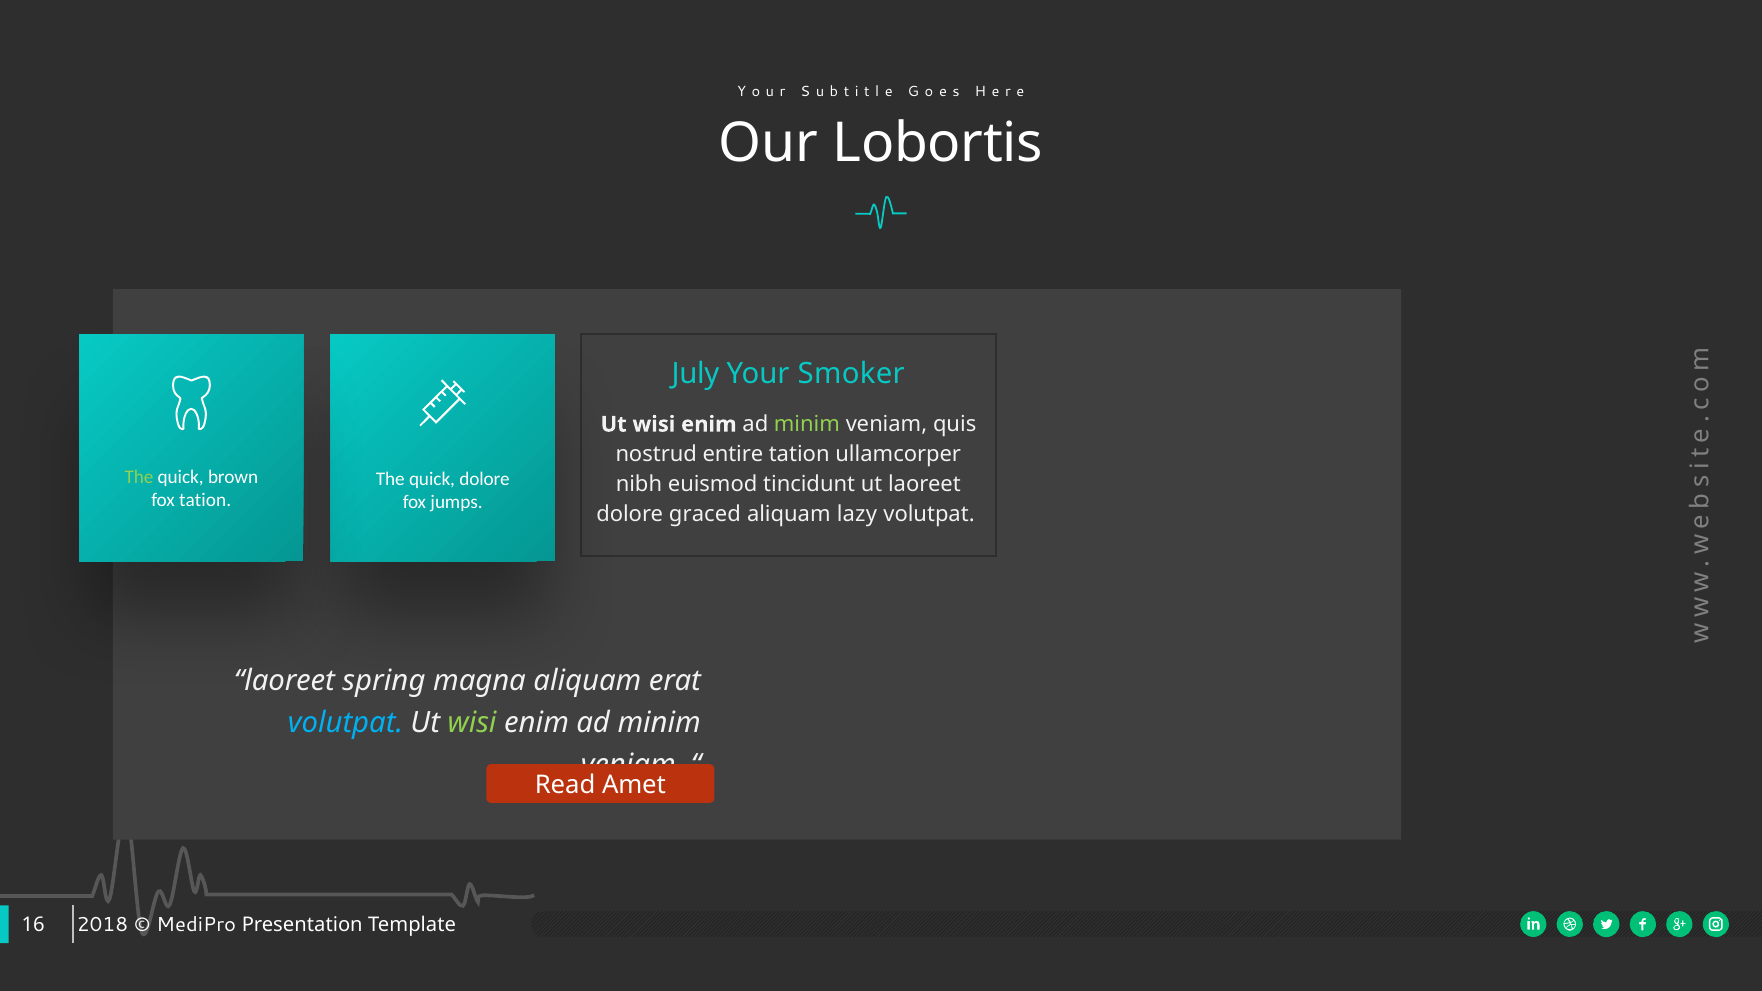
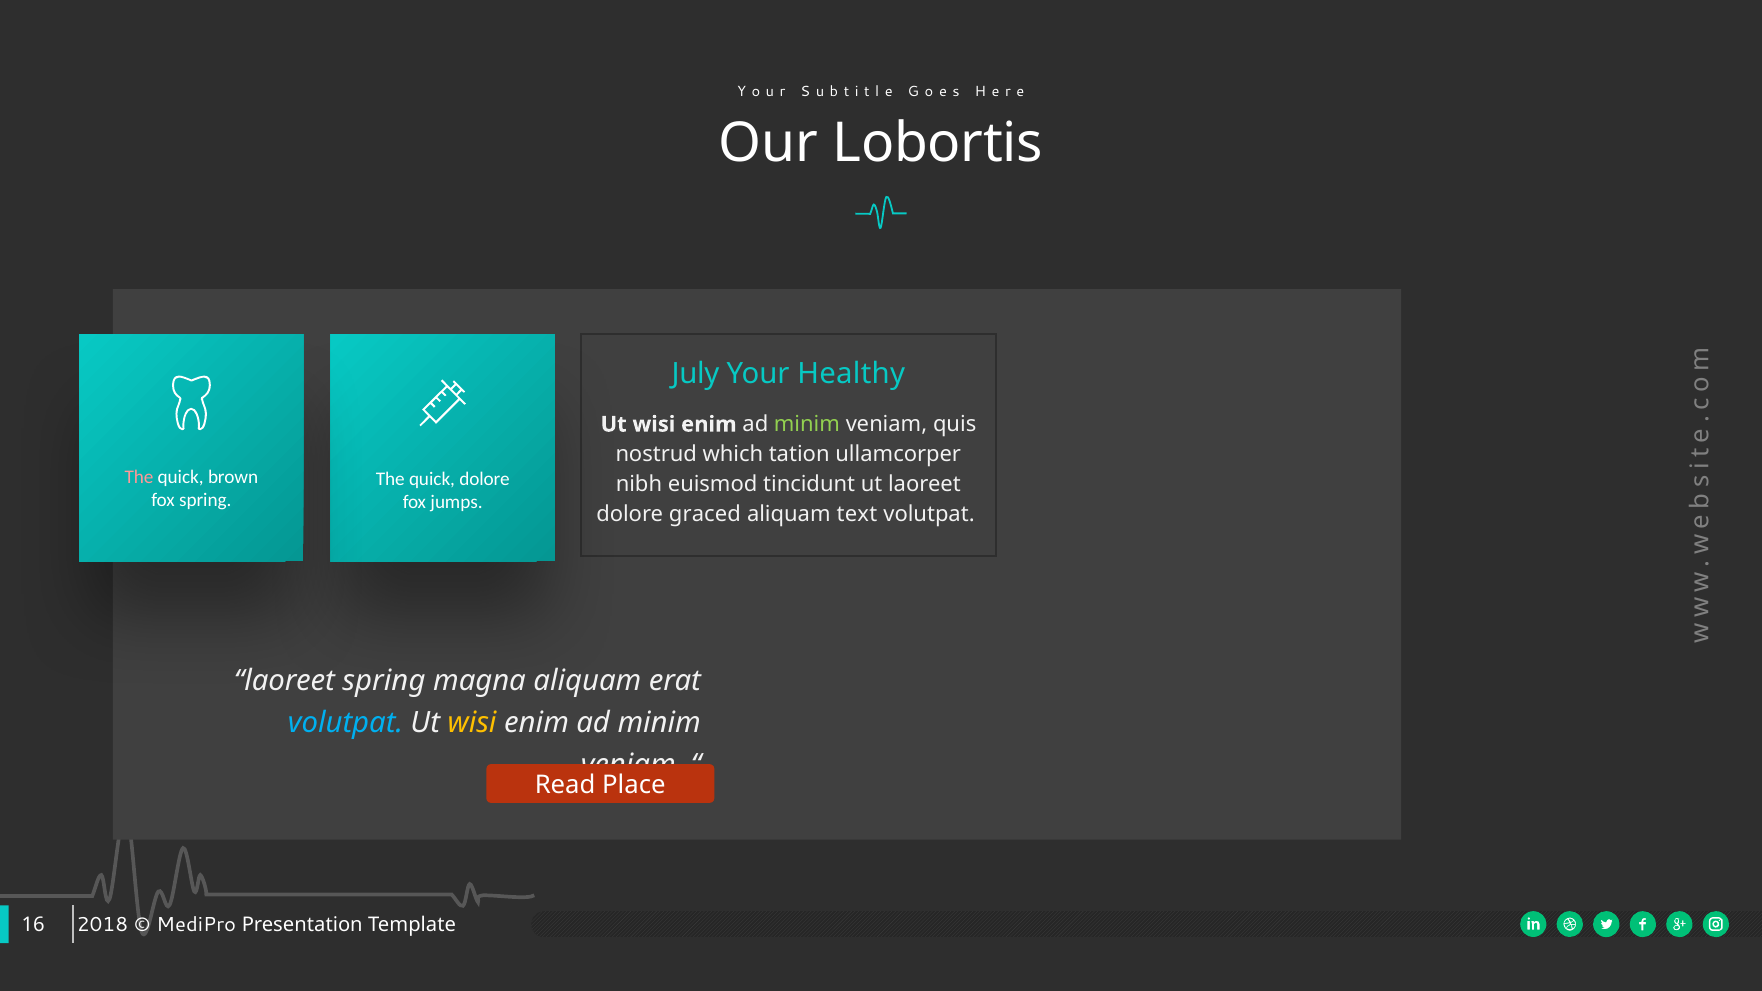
Smoker: Smoker -> Healthy (851, 374)
entire: entire -> which (733, 455)
The colour: light green -> pink (139, 477)
fox tation: tation -> spring (205, 500)
lazy: lazy -> text (857, 515)
wisi colour: light green -> yellow (472, 723)
Amet: Amet -> Place (634, 785)
